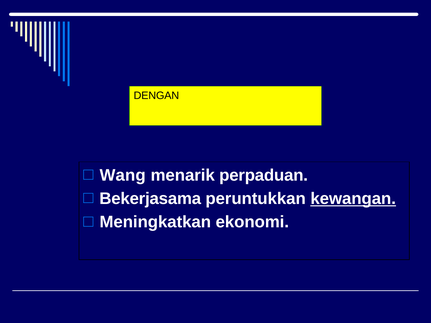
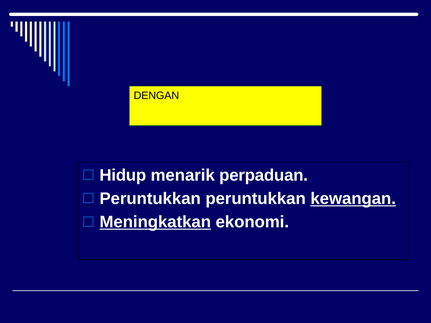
Wang: Wang -> Hidup (123, 175)
Bekerjasama: Bekerjasama -> Peruntukkan (150, 199)
Meningkatkan underline: none -> present (155, 222)
